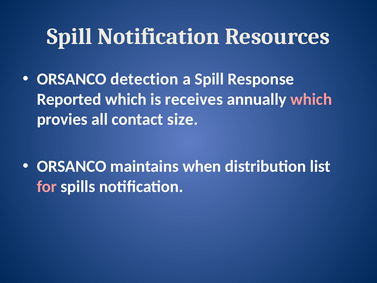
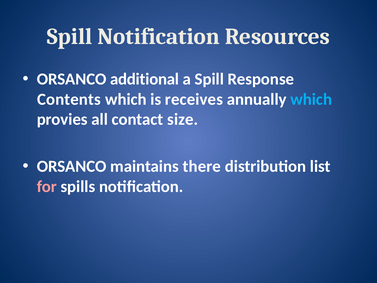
detection: detection -> additional (145, 79)
Reported: Reported -> Contents (69, 99)
which colour: pink -> light blue (311, 99)
when: when -> there (202, 166)
